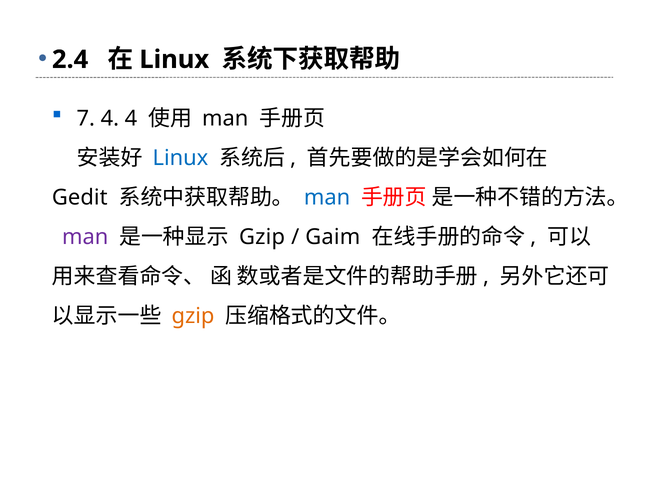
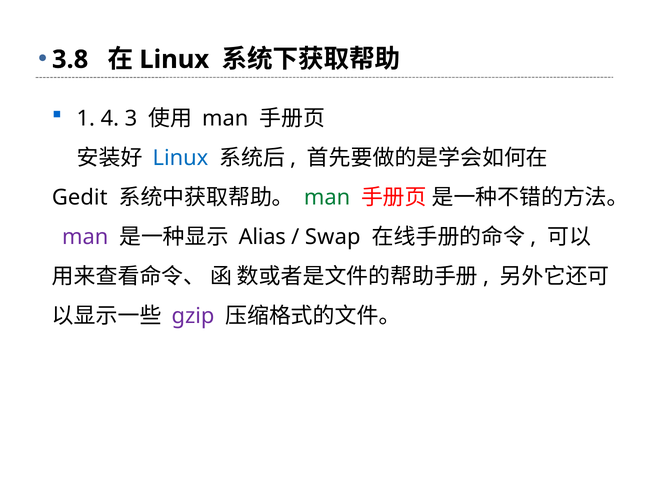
2.4: 2.4 -> 3.8 (70, 59)
7: 7 -> 1 (86, 119)
4 4: 4 -> 3 (131, 119)
man colour: blue -> green (327, 198)
Gzip: Gzip -> Alias (262, 237)
Gaim: Gaim -> Swap (333, 237)
gzip colour: orange -> purple (193, 316)
